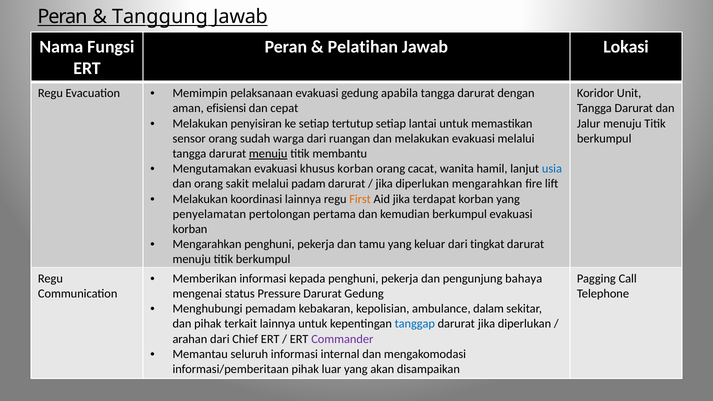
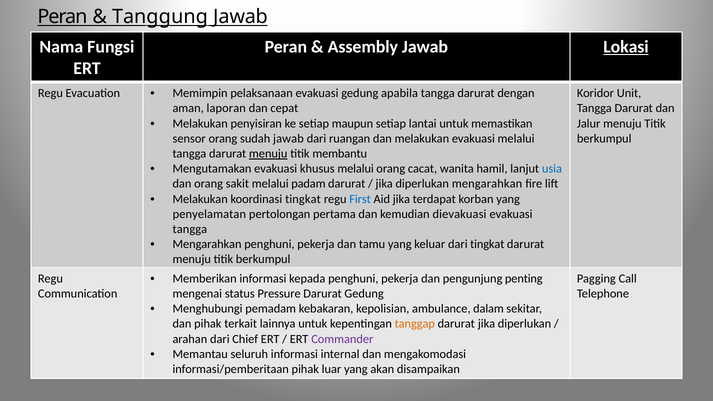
Pelatihan: Pelatihan -> Assembly (363, 47)
Lokasi underline: none -> present (626, 47)
efisiensi: efisiensi -> laporan (226, 108)
tertutup: tertutup -> maupun (352, 123)
sudah warga: warga -> jawab (288, 139)
khusus korban: korban -> melalui (356, 169)
koordinasi lainnya: lainnya -> tingkat (303, 199)
First colour: orange -> blue (360, 199)
kemudian berkumpul: berkumpul -> dievakuasi (460, 214)
korban: korban -> tangga (190, 229)
bahaya: bahaya -> penting (524, 279)
tanggap colour: blue -> orange (415, 324)
